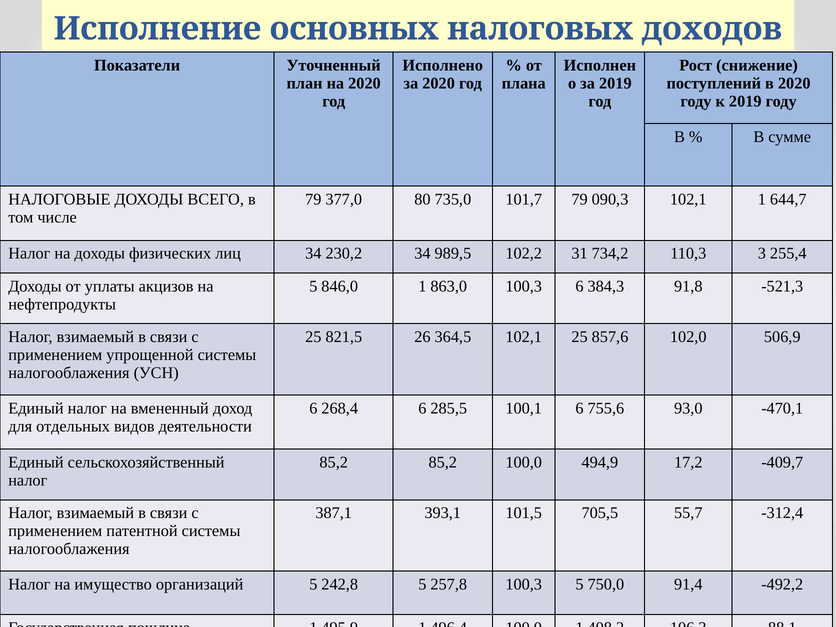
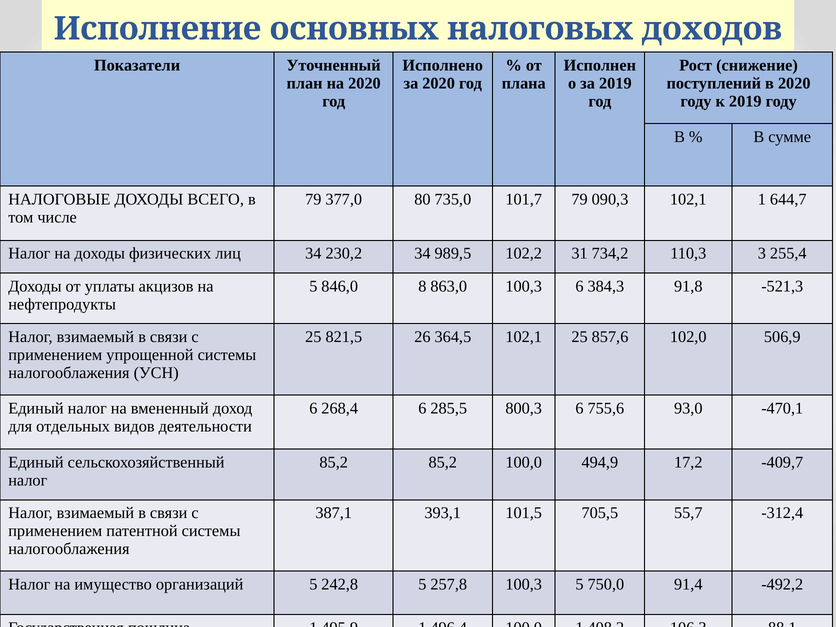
846,0 1: 1 -> 8 (422, 286)
100,1: 100,1 -> 800,3 (524, 408)
